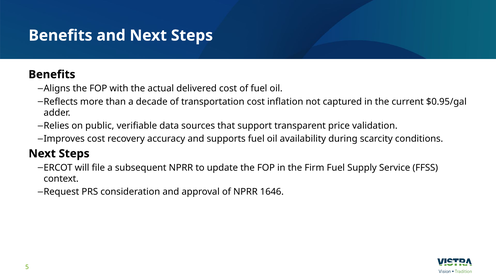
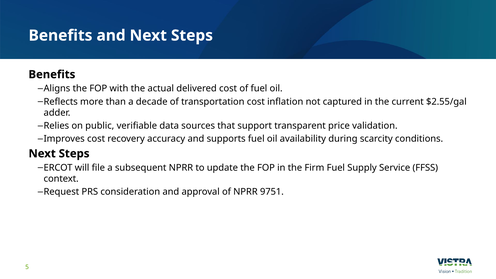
$0.95/gal: $0.95/gal -> $2.55/gal (446, 102)
1646: 1646 -> 9751 (272, 192)
